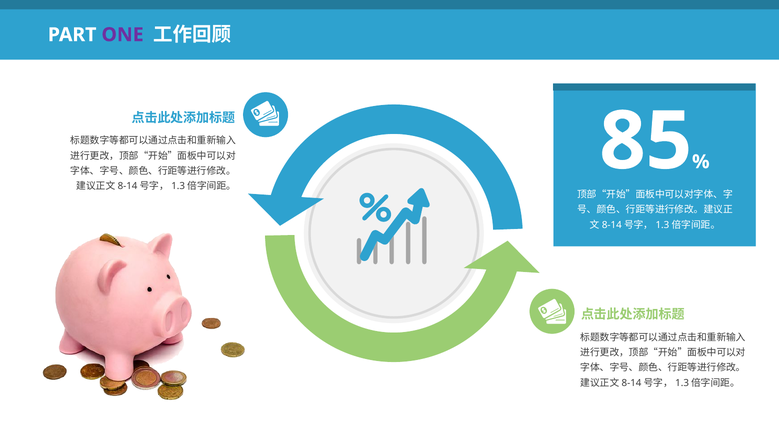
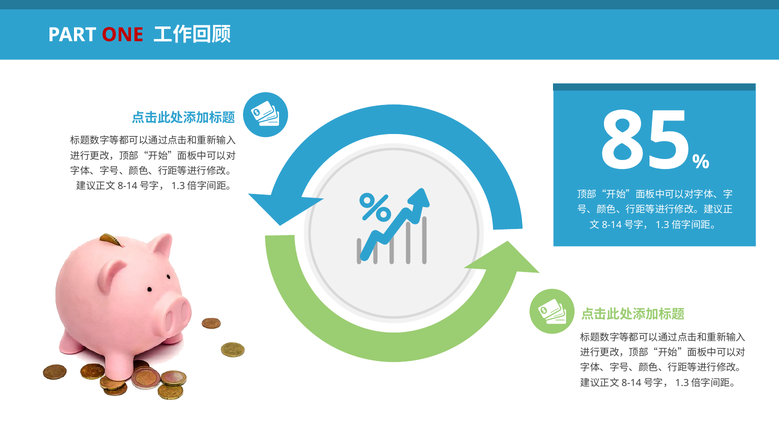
ONE colour: purple -> red (123, 35)
